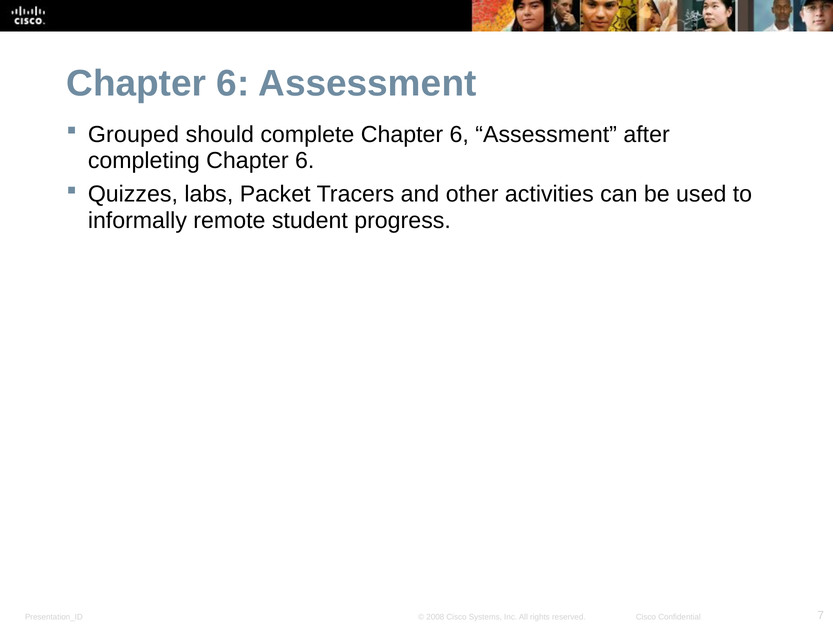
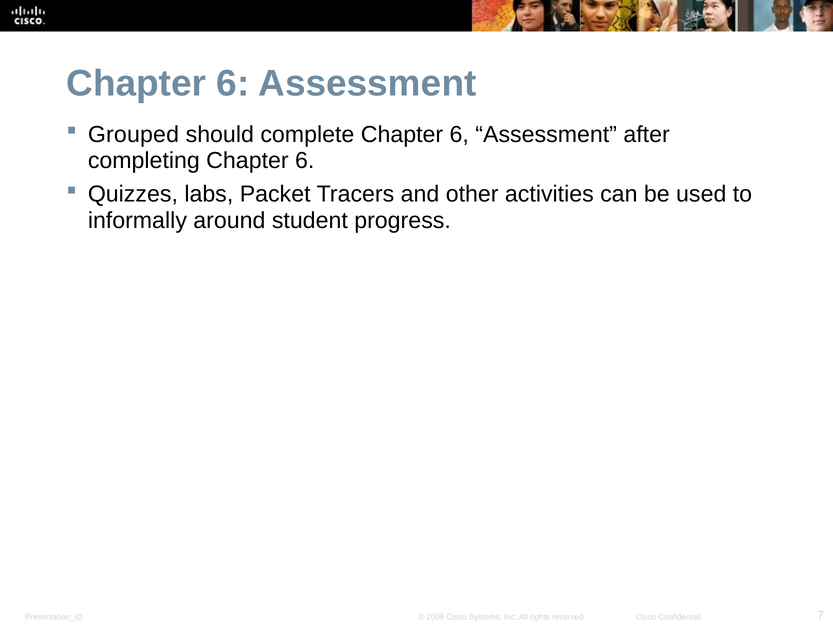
remote: remote -> around (229, 221)
